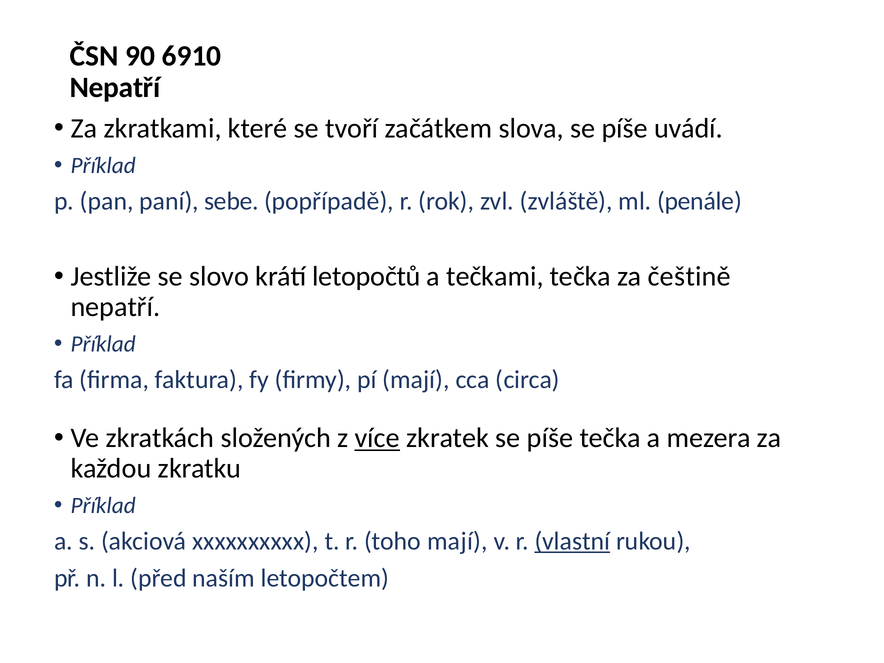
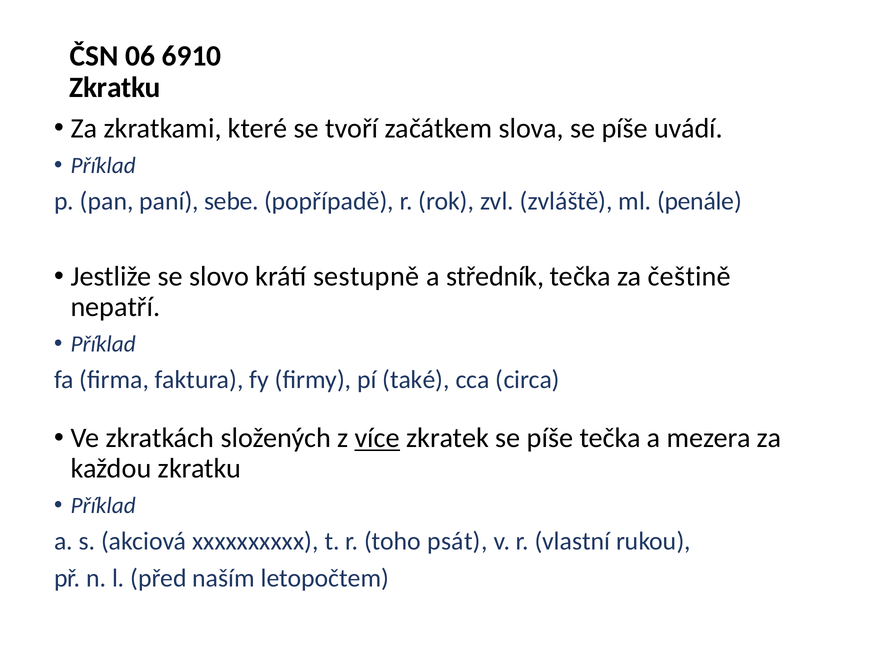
90: 90 -> 06 (140, 56)
Nepatří: Nepatří -> Zkratku (115, 88)
letopočtů: letopočtů -> sestupně (366, 276)
tečkami: tečkami -> středník (495, 276)
pí mají: mají -> také (416, 380)
toho mají: mají -> psát (457, 541)
vlastní underline: present -> none (572, 541)
